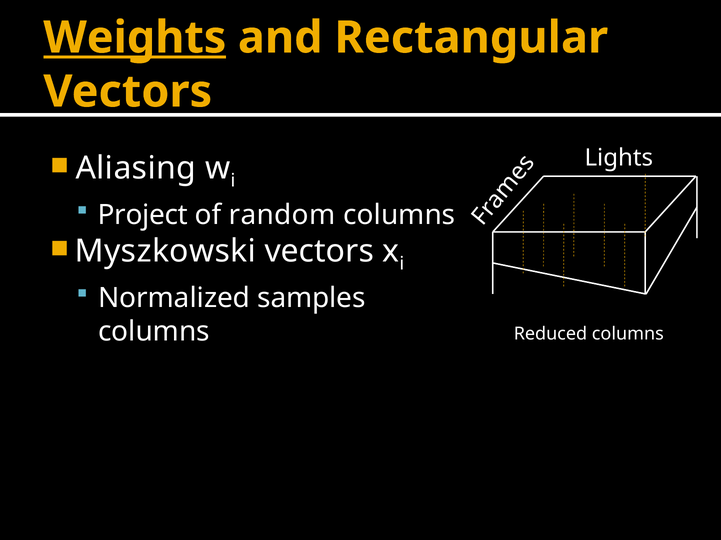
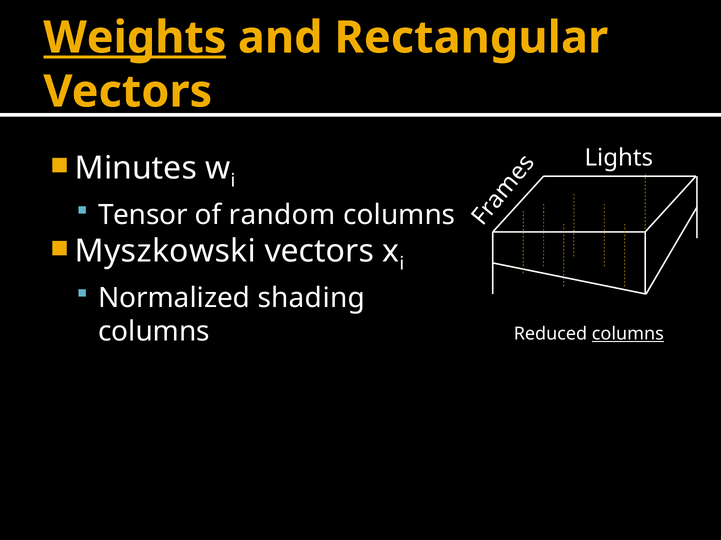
Aliasing: Aliasing -> Minutes (136, 169)
Project: Project -> Tensor (143, 215)
samples: samples -> shading (311, 298)
columns underline: none -> present (628, 334)
